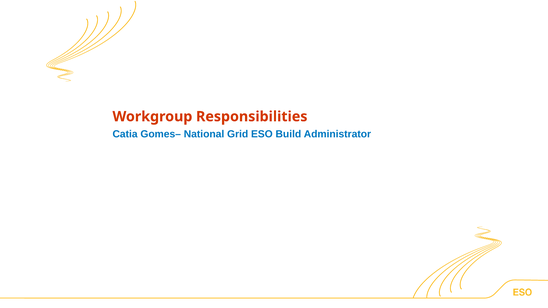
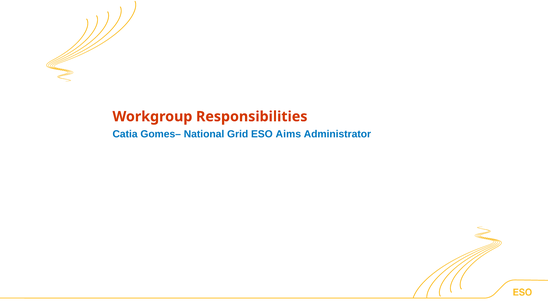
Build: Build -> Aims (288, 134)
